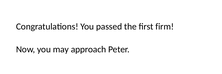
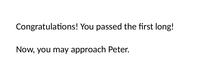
firm: firm -> long (165, 27)
